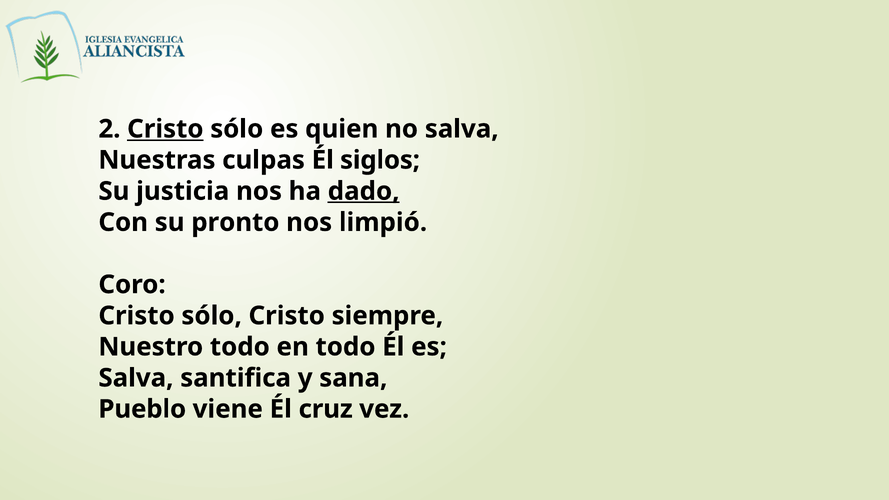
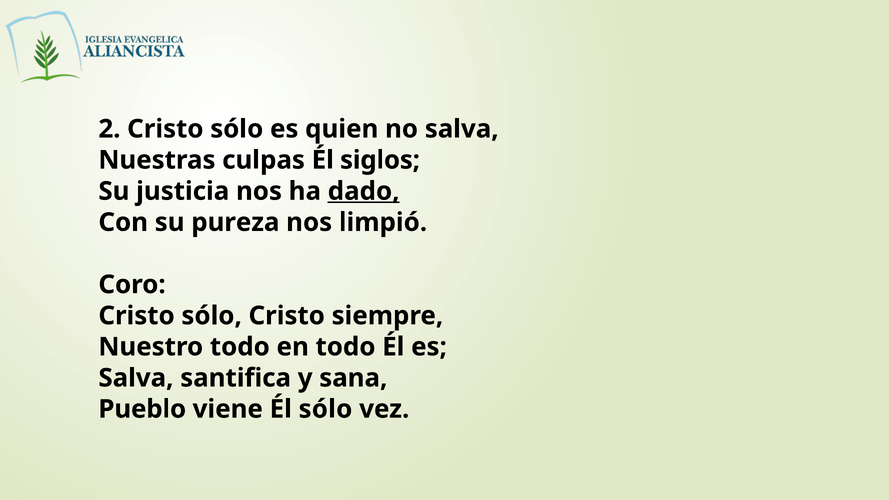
Cristo underline: present -> none (165, 129)
pronto: pronto -> pureza (235, 222)
Él cruz: cruz -> sólo (325, 409)
